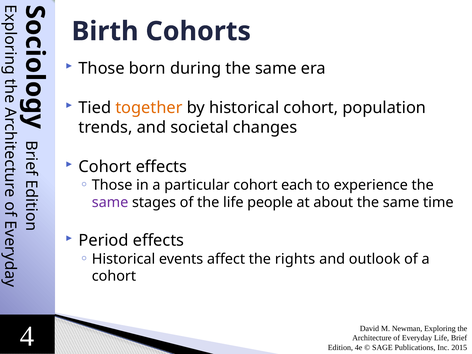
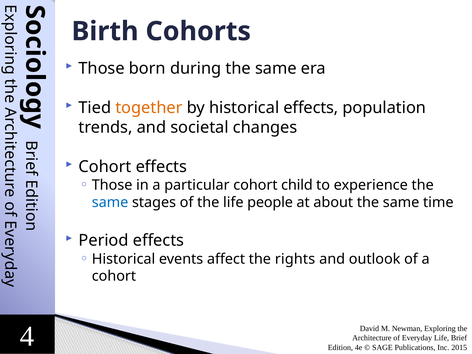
historical cohort: cohort -> effects (311, 108)
each: each -> child (297, 185)
same colour: purple -> blue (110, 202)
